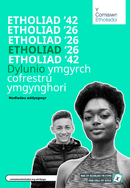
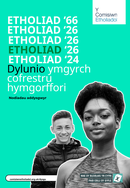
42: 42 -> 66 (71, 20)
42: 42 -> 24 (72, 60)
Dylunio colour: green -> black (26, 69)
ymgynghori: ymgynghori -> hymgorffori (37, 88)
